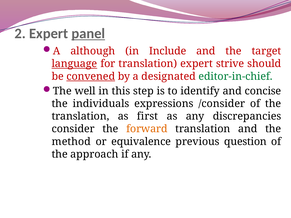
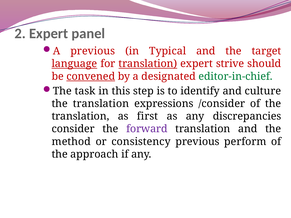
panel underline: present -> none (88, 34)
A although: although -> previous (93, 51)
Include: Include -> Typical (168, 51)
translation underline: none -> present (148, 64)
well: well -> task (85, 91)
concise: concise -> culture (263, 91)
individuals: individuals -> translation (101, 104)
forward colour: orange -> purple (147, 129)
equivalence: equivalence -> consistency (141, 142)
question: question -> perform (245, 142)
